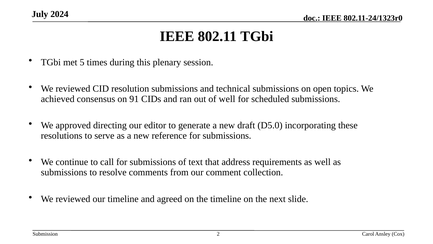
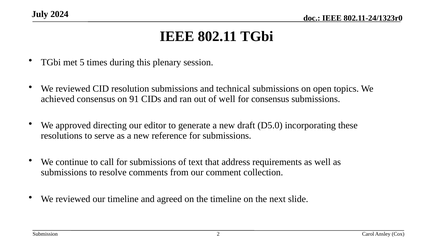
for scheduled: scheduled -> consensus (270, 99)
